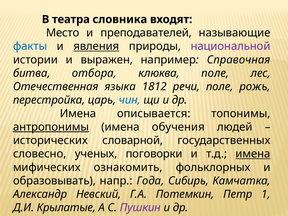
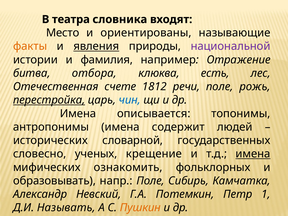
преподавателей: преподавателей -> ориентированы (146, 33)
факты colour: blue -> orange (30, 46)
выражен: выражен -> фамилия (107, 60)
Справочная: Справочная -> Отражение (239, 60)
клюква поле: поле -> есть (215, 73)
языка: языка -> счете (120, 87)
перестройка underline: none -> present (49, 100)
антропонимы underline: present -> none (51, 127)
обучения: обучения -> содержит (178, 127)
поговорки: поговорки -> крещение (154, 154)
напр Года: Года -> Поле (150, 181)
Крылатые: Крылатые -> Называть (66, 208)
Пушкин colour: purple -> orange (140, 208)
